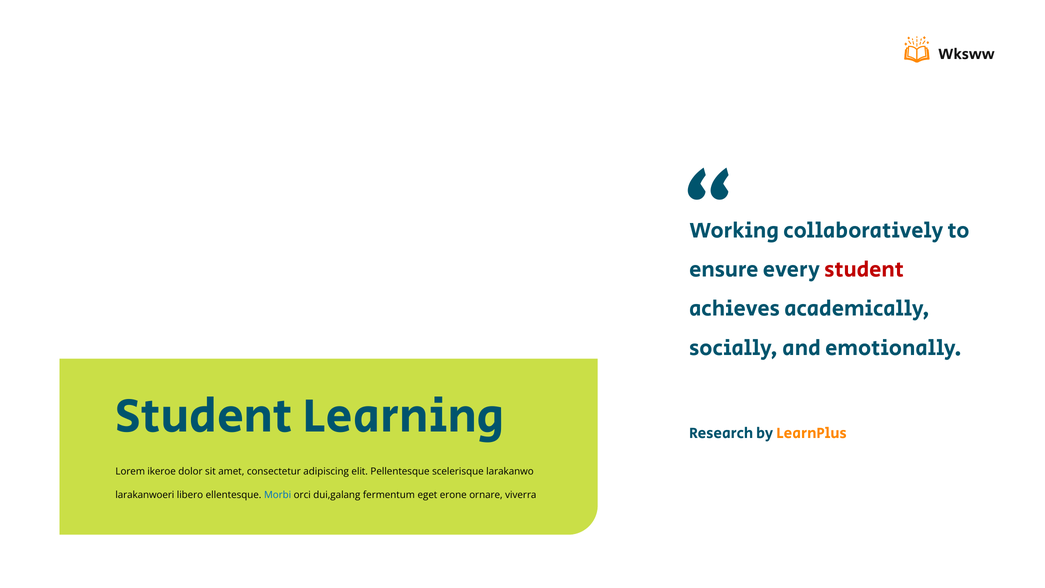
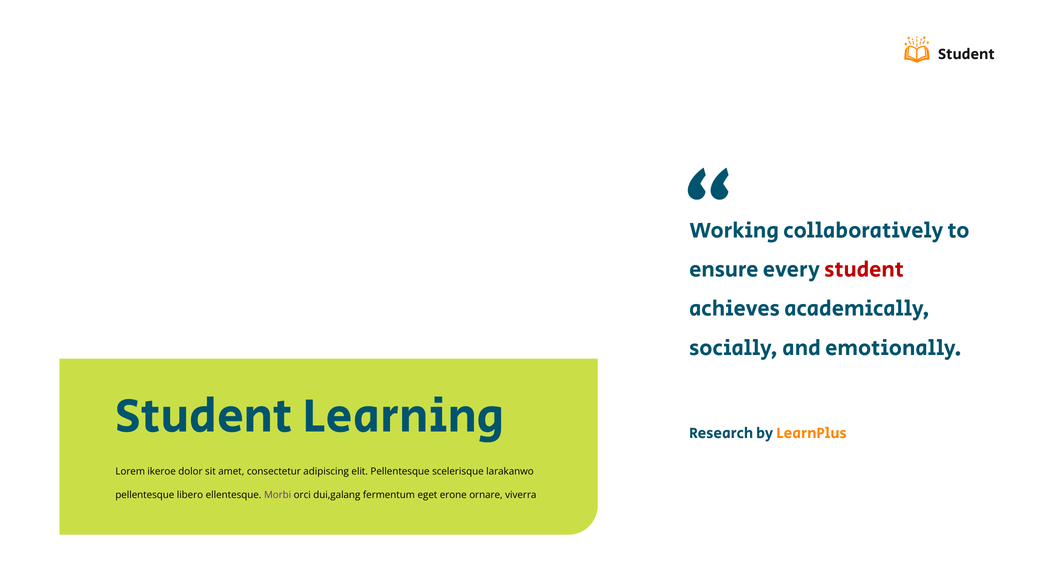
Wksww: Wksww -> Student (966, 54)
larakanwoeri: larakanwoeri -> pellentesque (145, 495)
Morbi colour: blue -> purple (278, 495)
